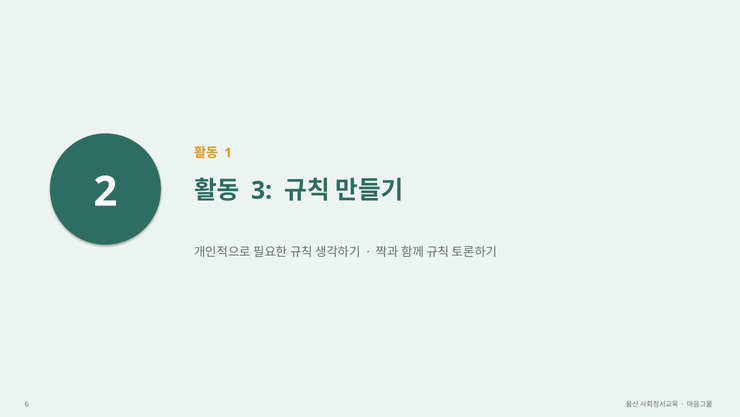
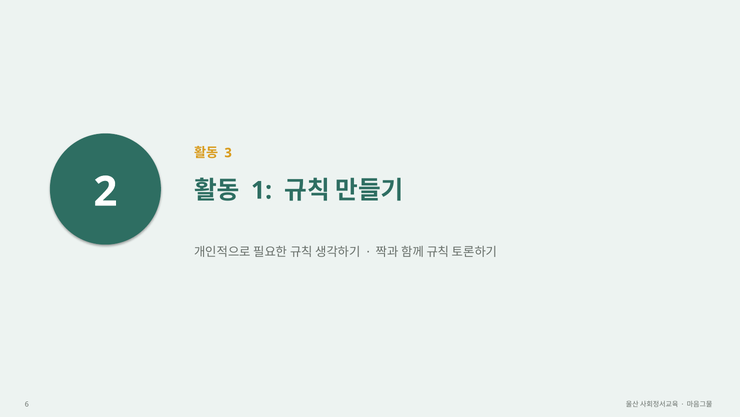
1: 1 -> 3 (228, 153)
3: 3 -> 1 (262, 190)
